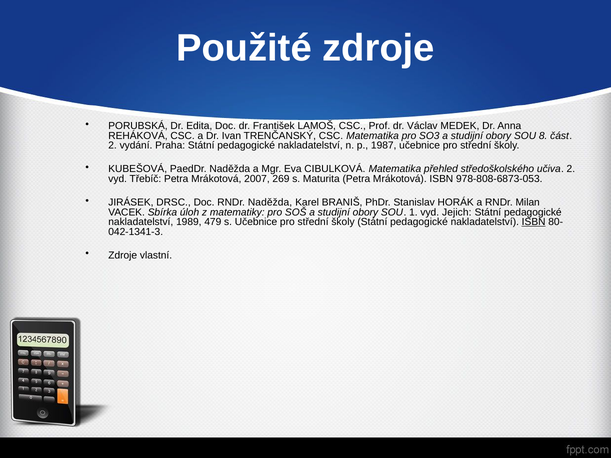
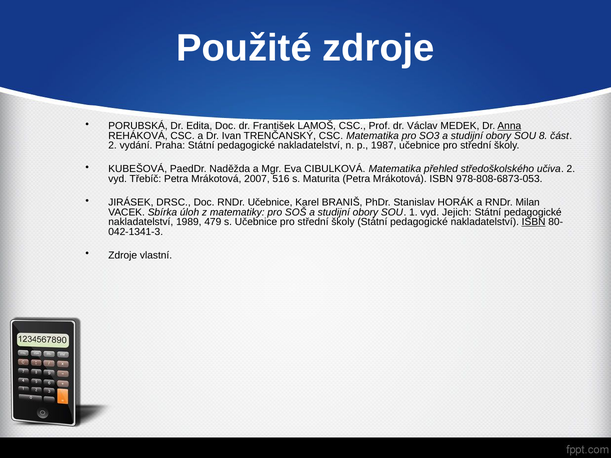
Anna underline: none -> present (509, 126)
269: 269 -> 516 (281, 179)
RNDr Naděžda: Naděžda -> Učebnice (270, 203)
